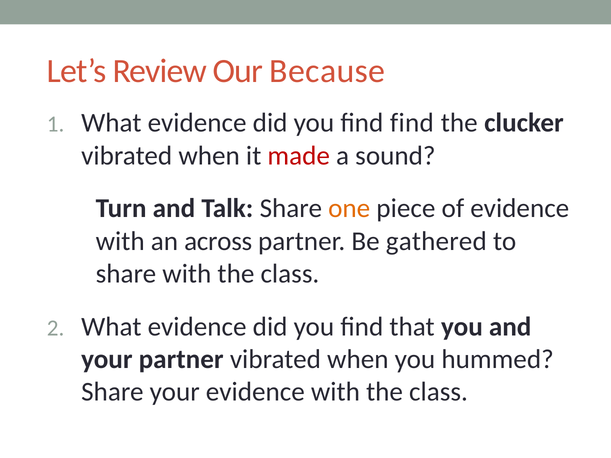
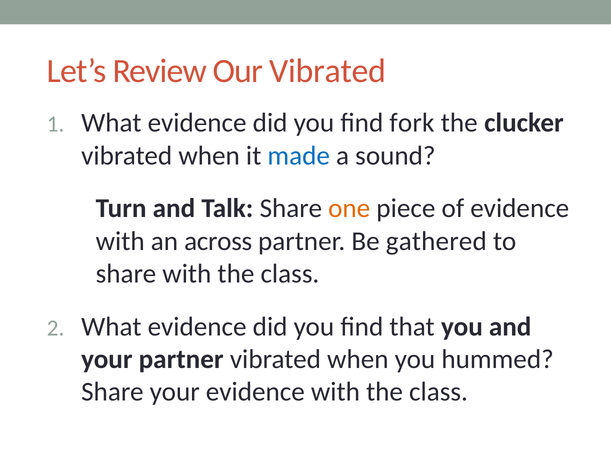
Our Because: Because -> Vibrated (328, 71)
find find: find -> fork (412, 123)
made colour: red -> blue (299, 156)
